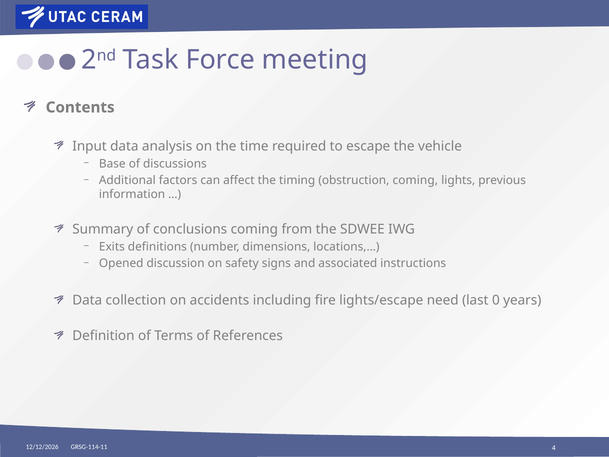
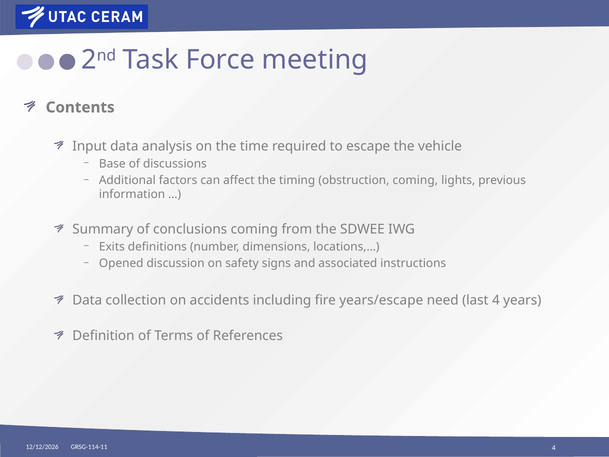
lights/escape: lights/escape -> years/escape (381, 300)
last 0: 0 -> 4 (496, 300)
